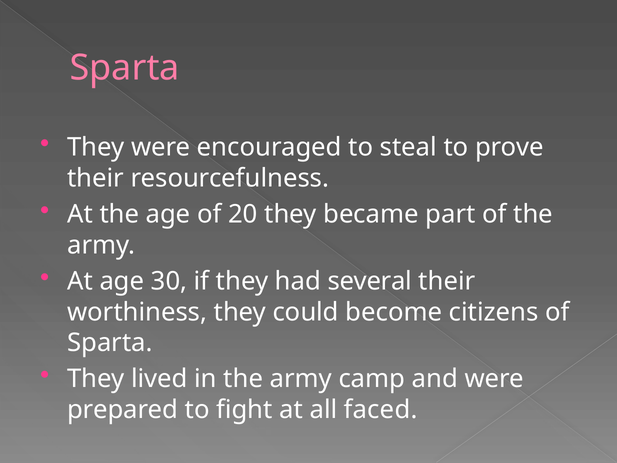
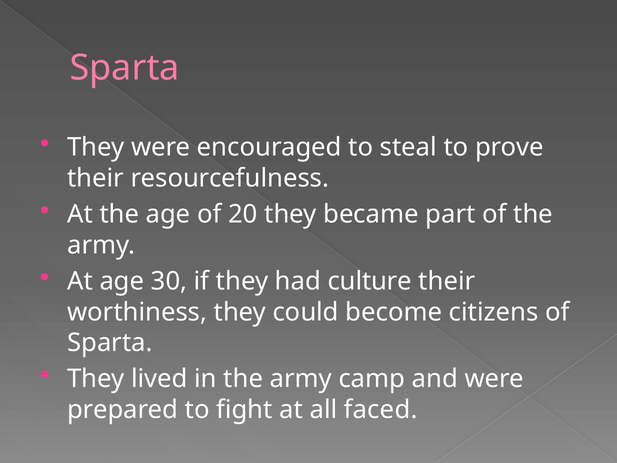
several: several -> culture (370, 281)
